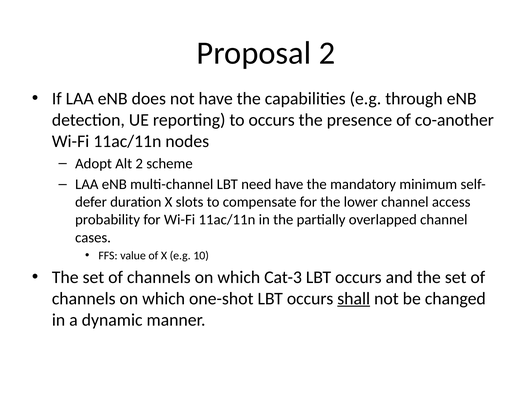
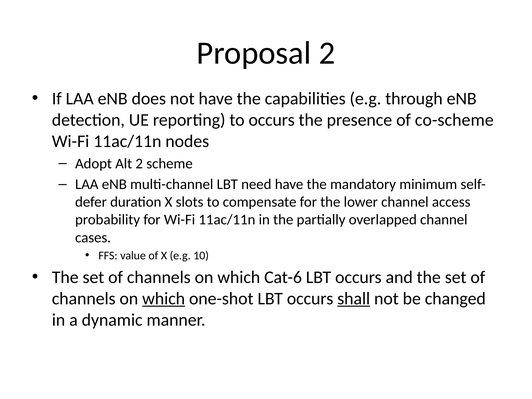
co-another: co-another -> co-scheme (454, 120)
Cat-3: Cat-3 -> Cat-6 (283, 277)
which underline: none -> present (164, 299)
